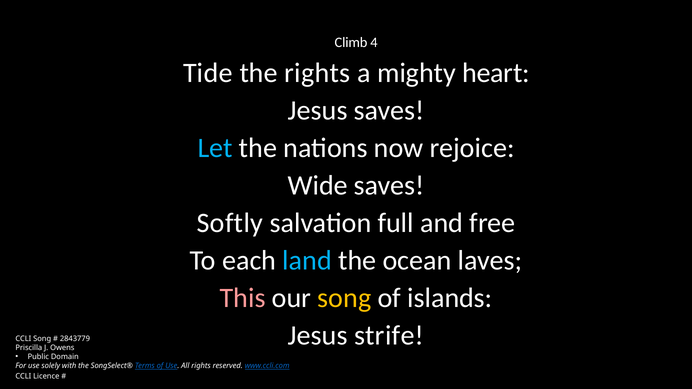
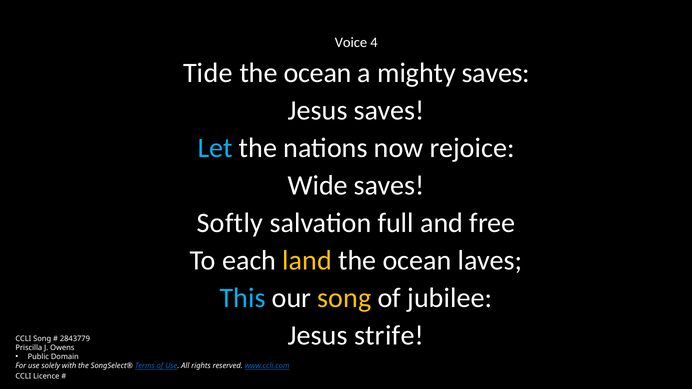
Climb: Climb -> Voice (351, 43)
rights: rights -> ocean (318, 73)
mighty heart: heart -> saves (496, 73)
land colour: light blue -> yellow (307, 261)
This colour: pink -> light blue (243, 298)
islands: islands -> jubilee (450, 298)
